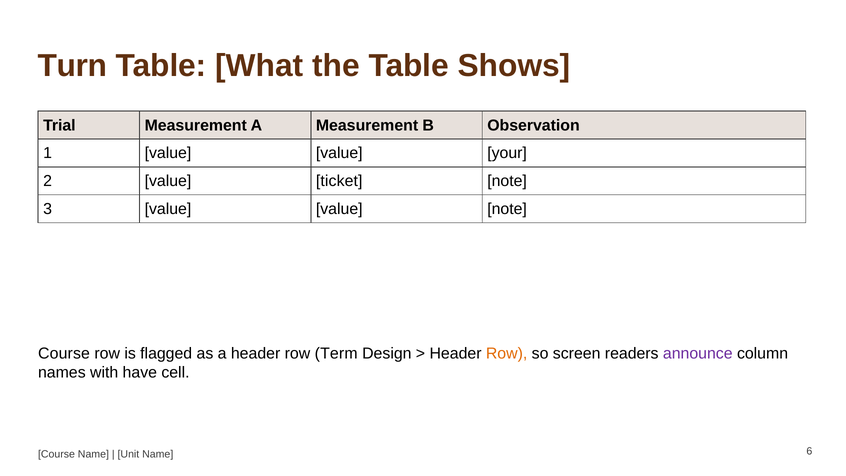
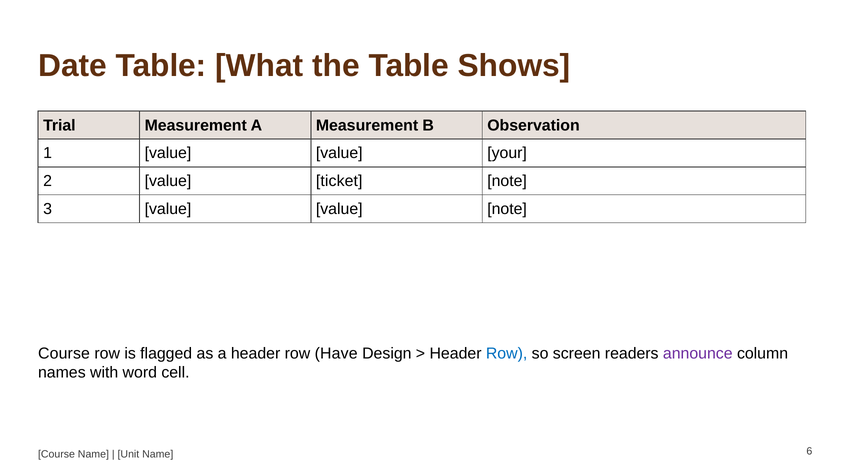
Turn: Turn -> Date (72, 66)
Term: Term -> Have (336, 353)
Row colour: orange -> blue (507, 353)
have: have -> word (140, 372)
